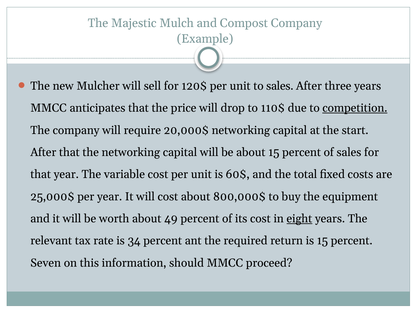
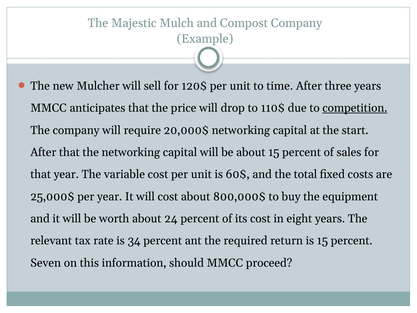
to sales: sales -> time (280, 86)
49: 49 -> 24 (171, 218)
eight underline: present -> none (299, 218)
